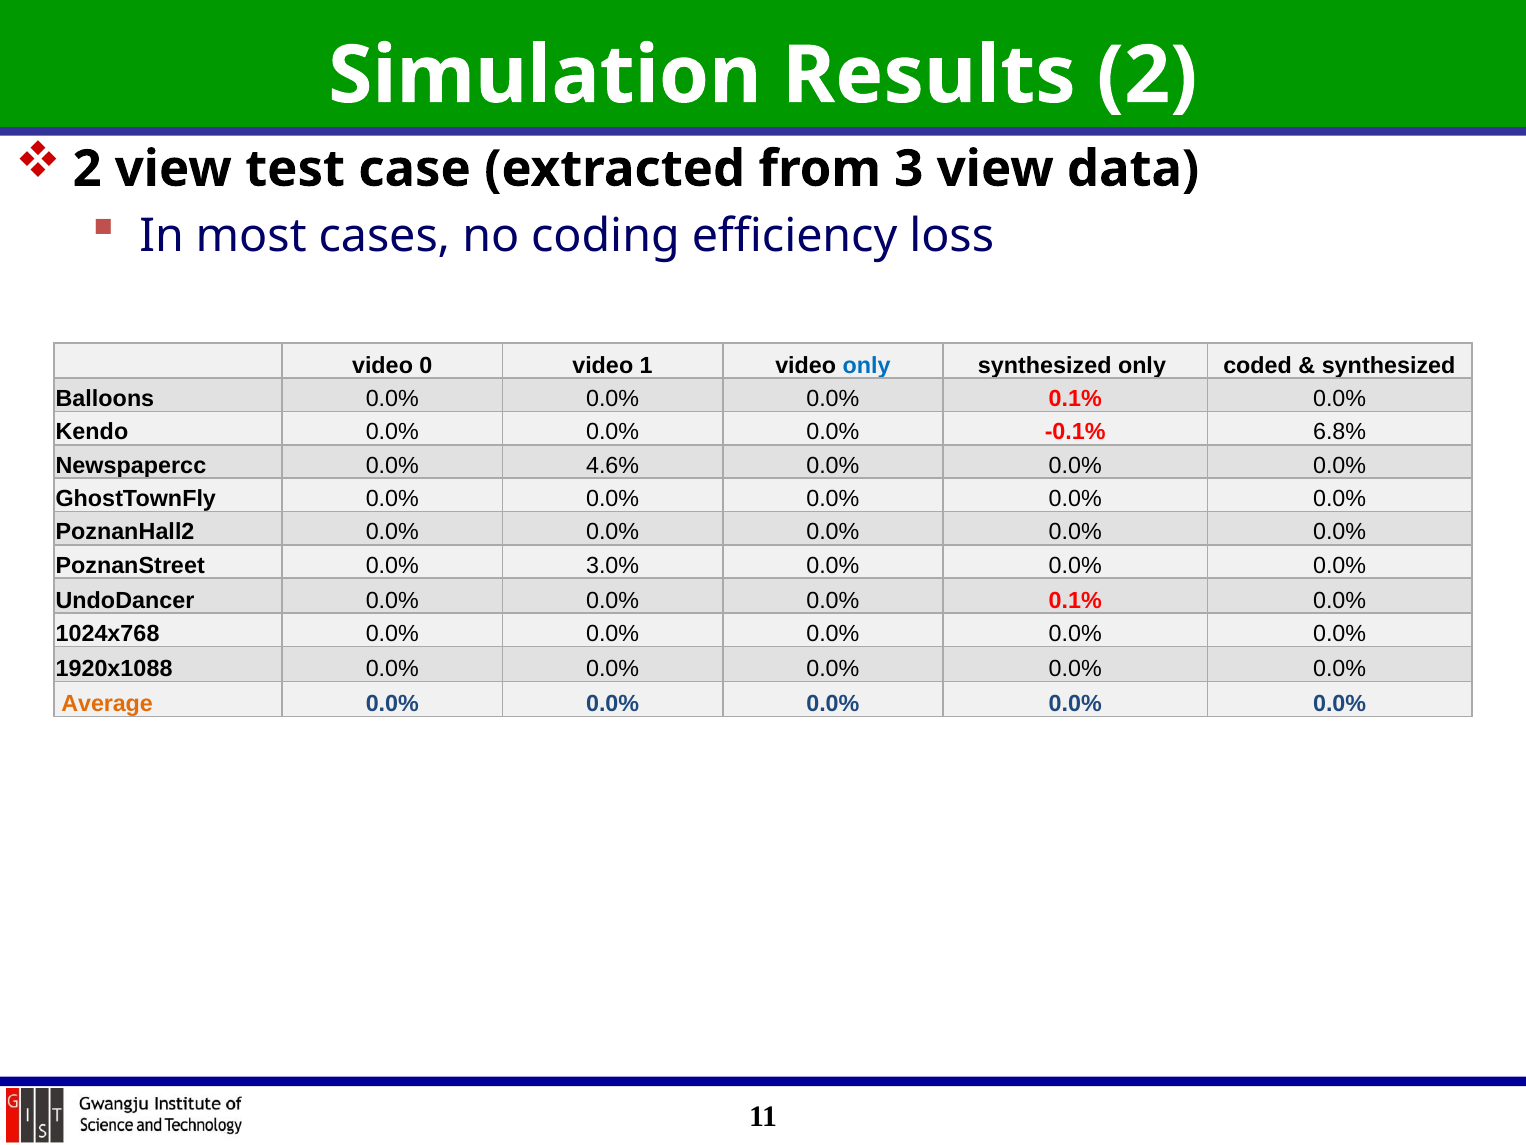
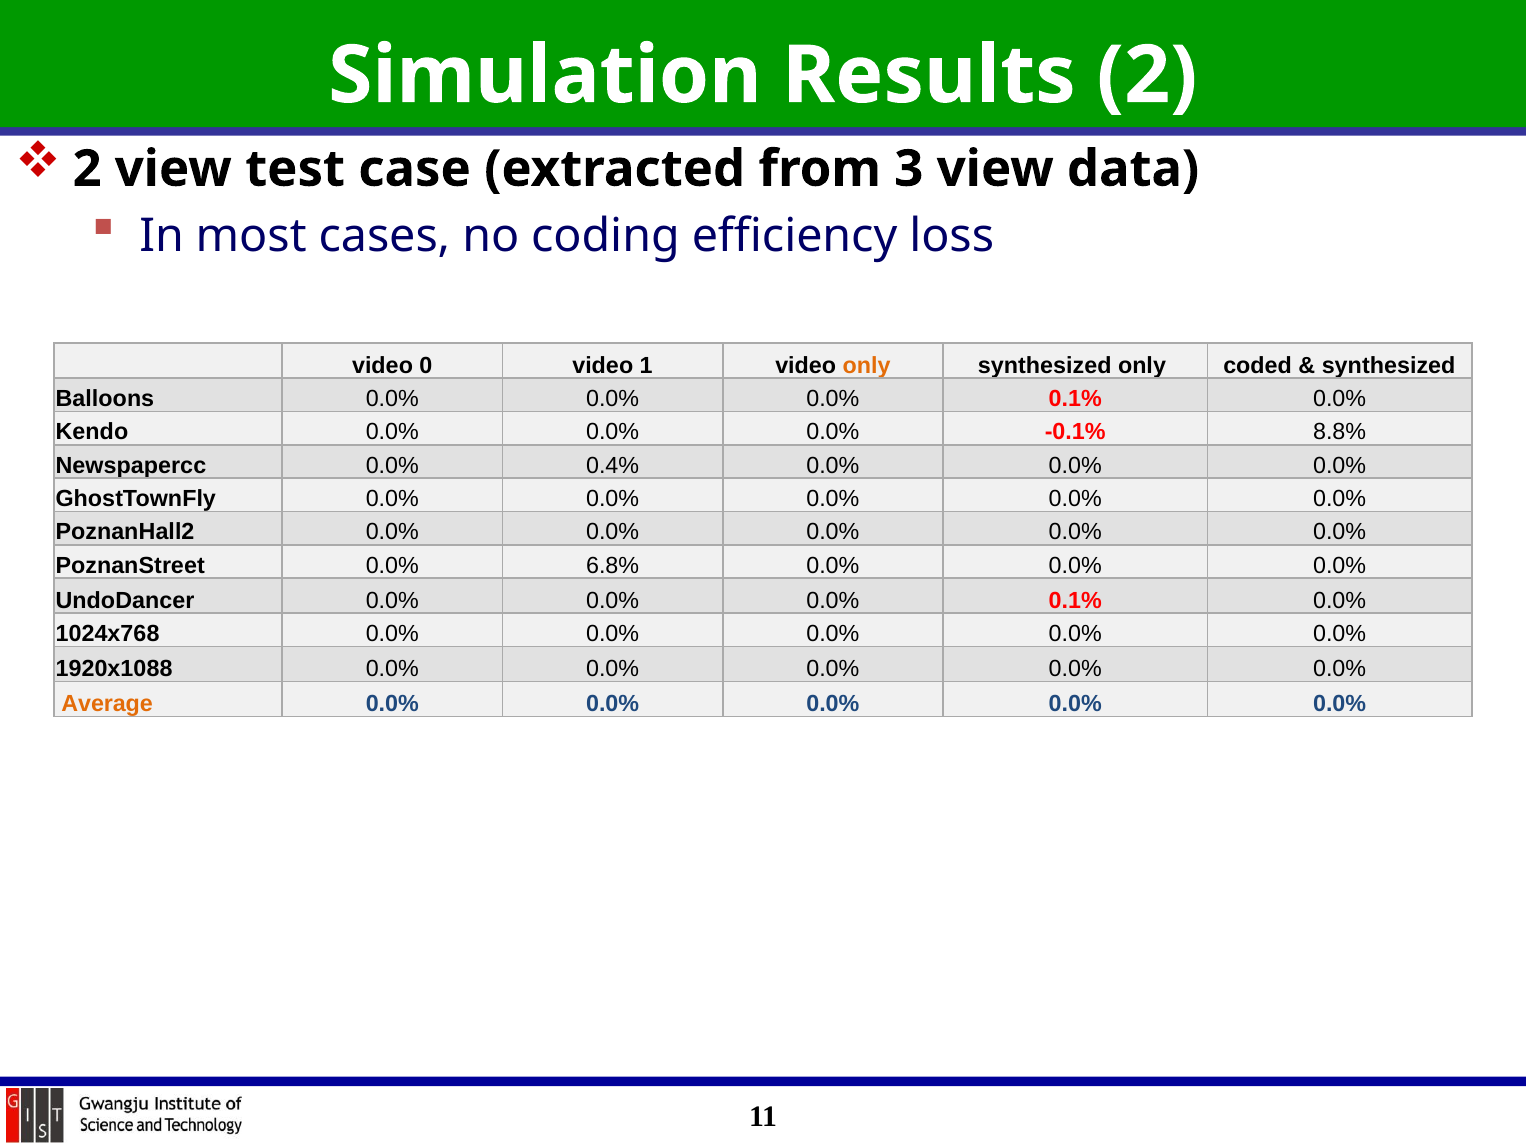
only colour: blue -> orange (867, 365)
6.8%: 6.8% -> 8.8% (1340, 432)
4.6%: 4.6% -> 0.4% (613, 465)
3.0%: 3.0% -> 6.8% (613, 565)
